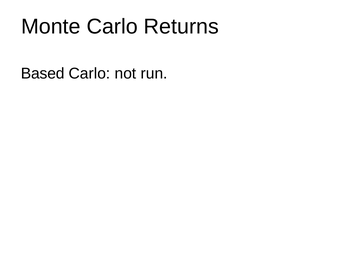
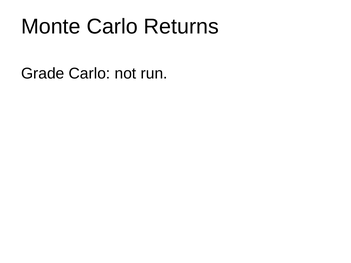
Based: Based -> Grade (43, 74)
